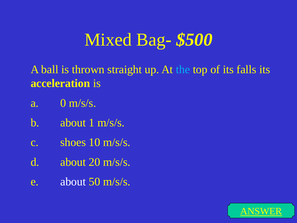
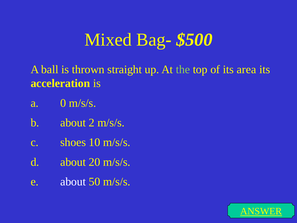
the colour: light blue -> light green (183, 69)
falls: falls -> area (246, 69)
1: 1 -> 2 (92, 123)
